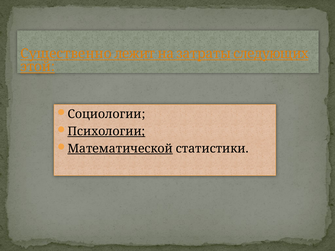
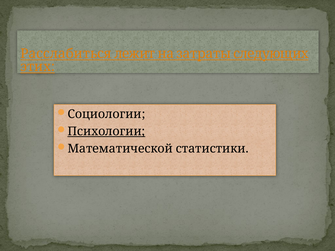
Существенно: Существенно -> Расслабиться (66, 54)
этой: этой -> этих (38, 67)
Математической underline: present -> none (120, 149)
